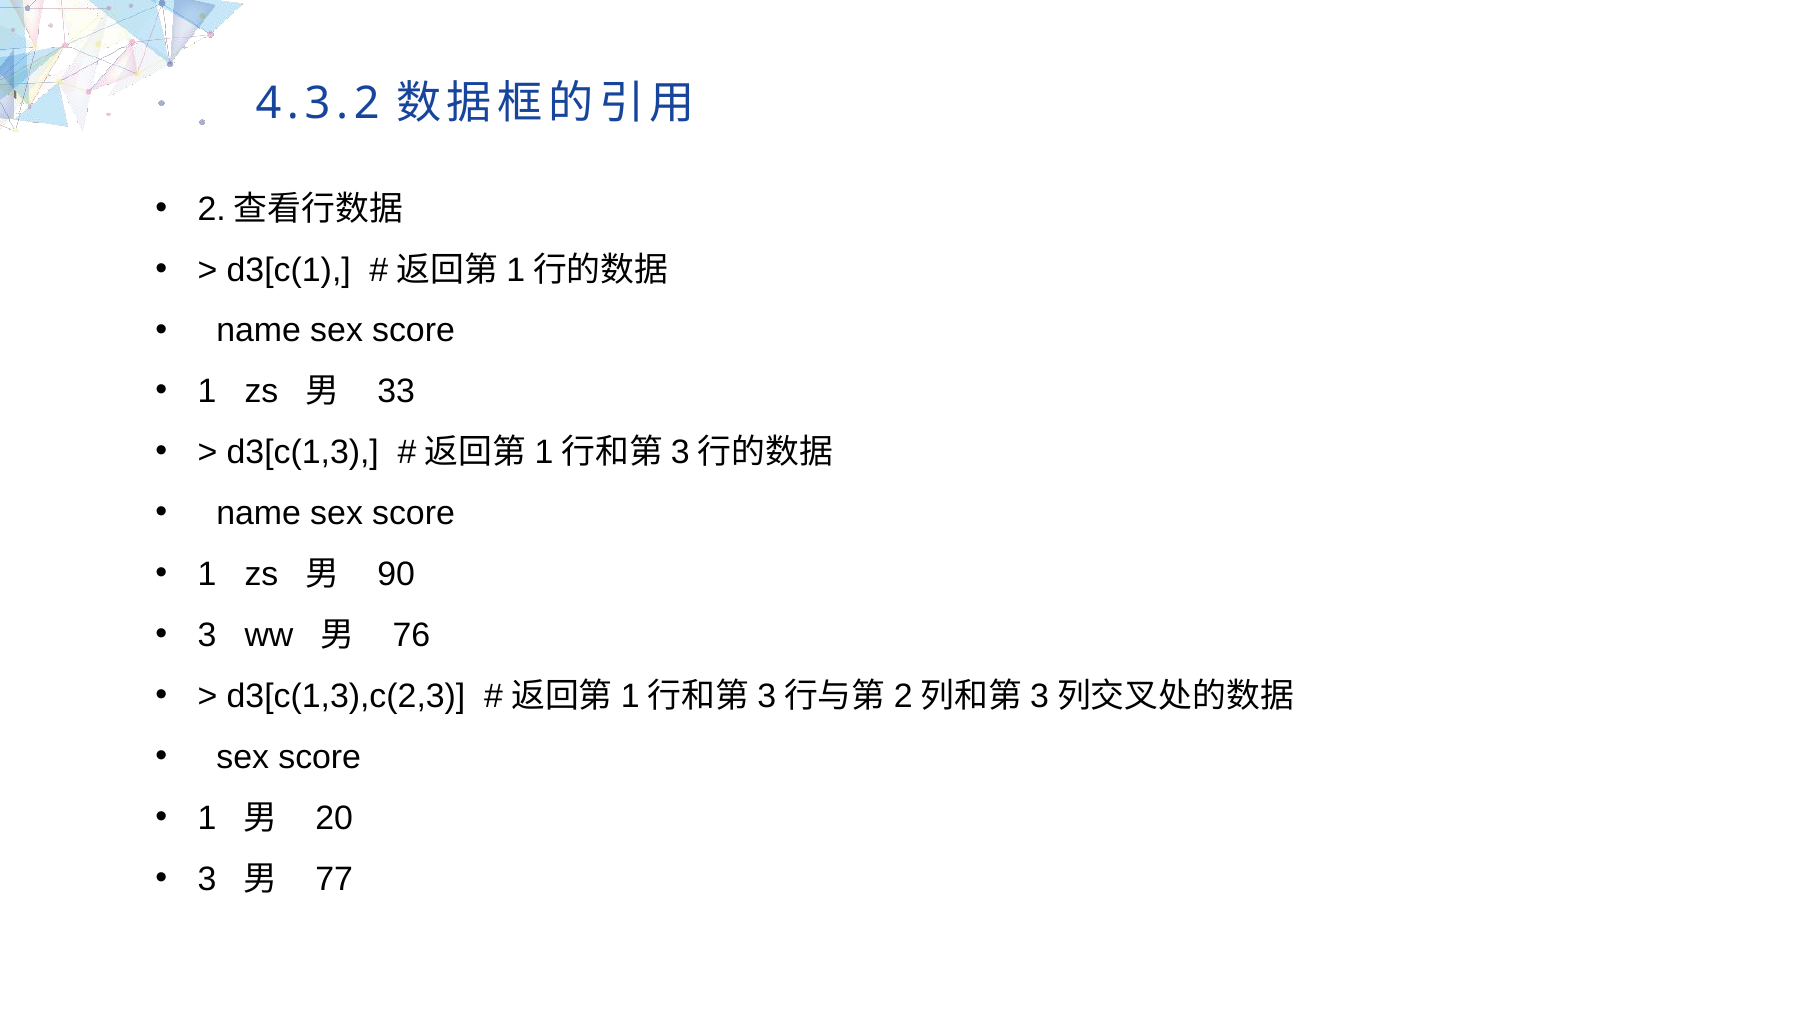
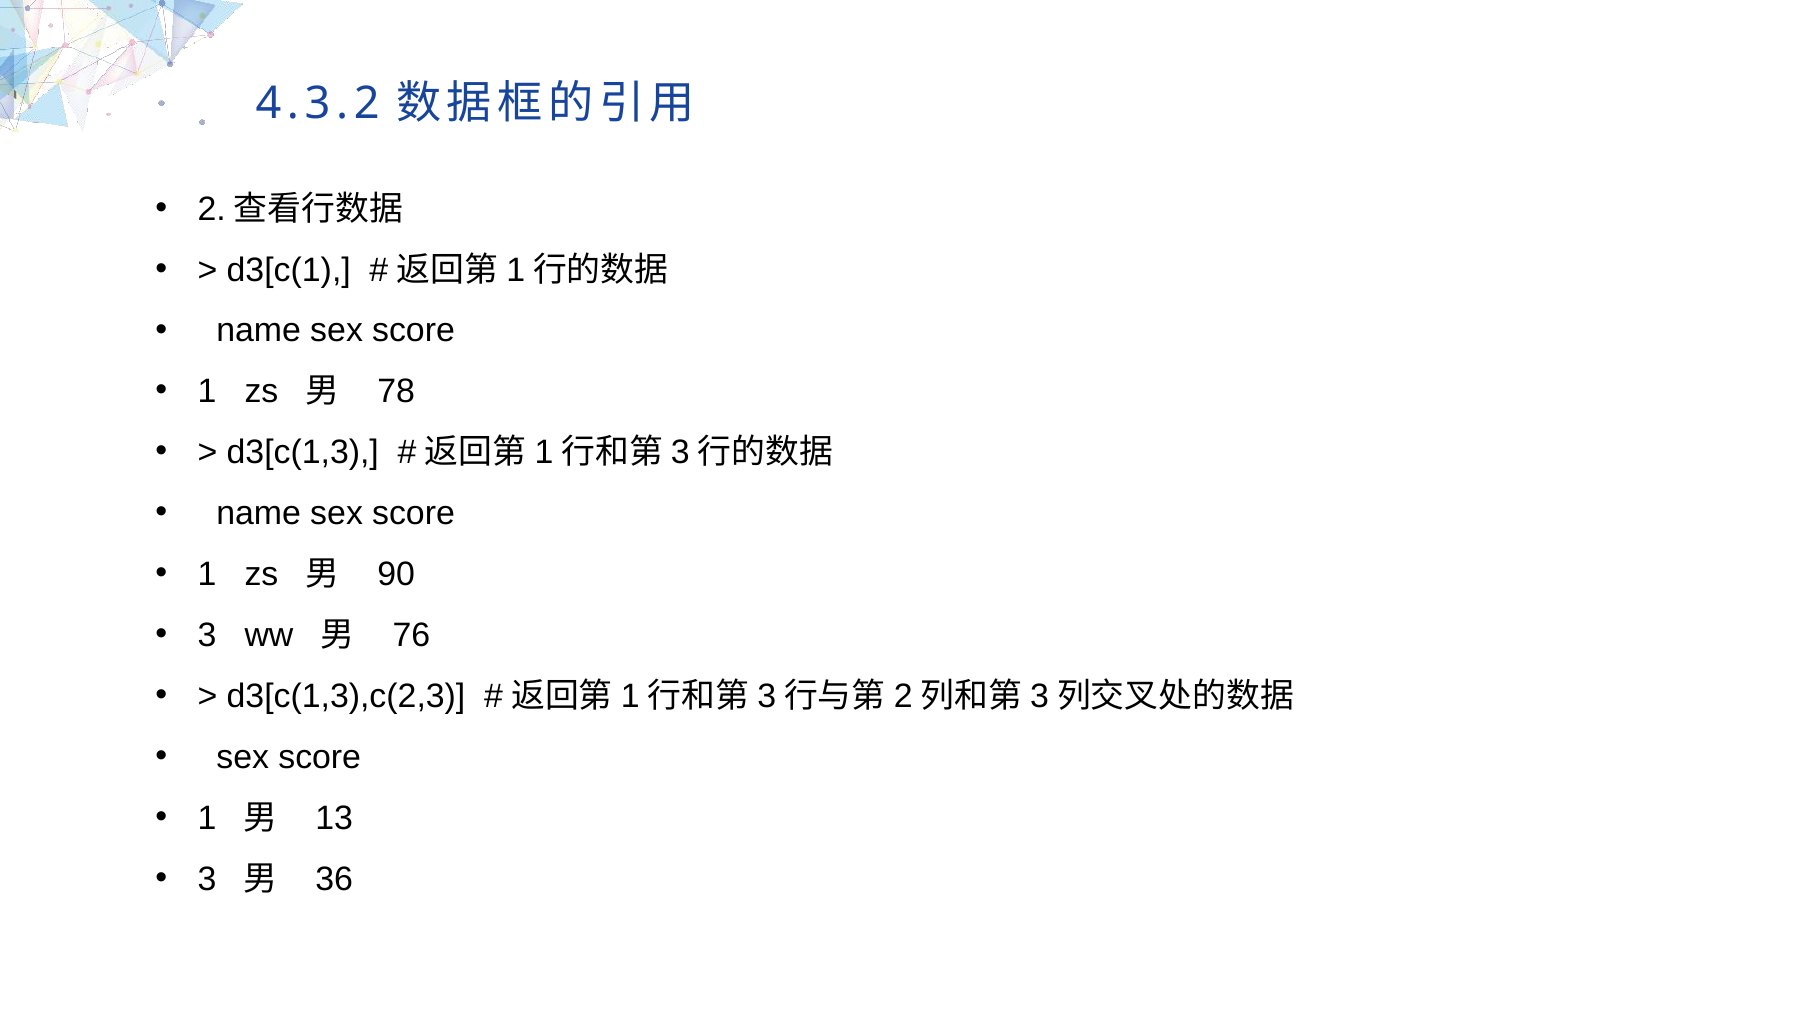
33: 33 -> 78 (396, 392)
20: 20 -> 13 (334, 818)
77: 77 -> 36 (334, 879)
